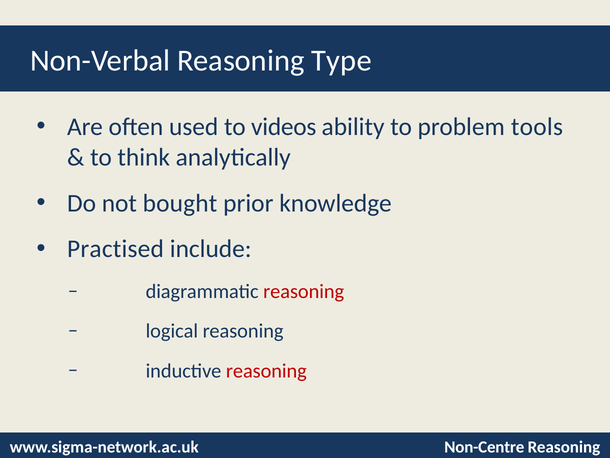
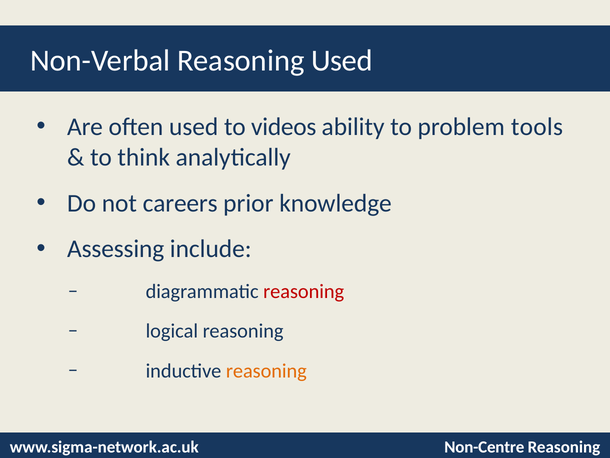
Reasoning Type: Type -> Used (342, 61)
bought: bought -> careers (180, 203)
Practised: Practised -> Assessing (116, 249)
reasoning colour: red -> orange (266, 370)
